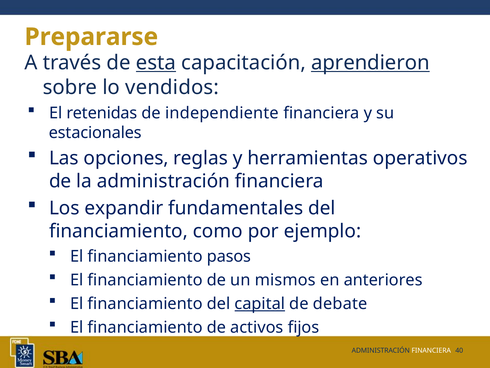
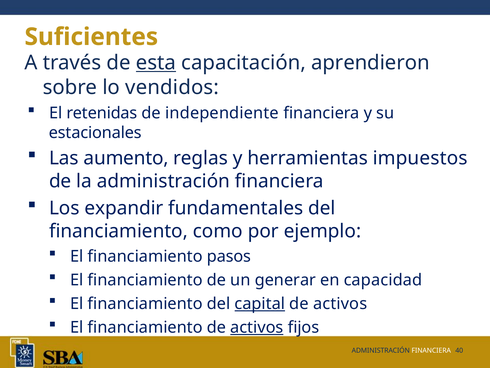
Prepararse: Prepararse -> Suficientes (91, 37)
aprendieron underline: present -> none (370, 63)
opciones: opciones -> aumento (126, 158)
operativos: operativos -> impuestos (420, 158)
mismos: mismos -> generar (285, 280)
anteriores: anteriores -> capacidad (383, 280)
debate: debate -> activos (340, 303)
activos underline: none -> present (257, 327)
